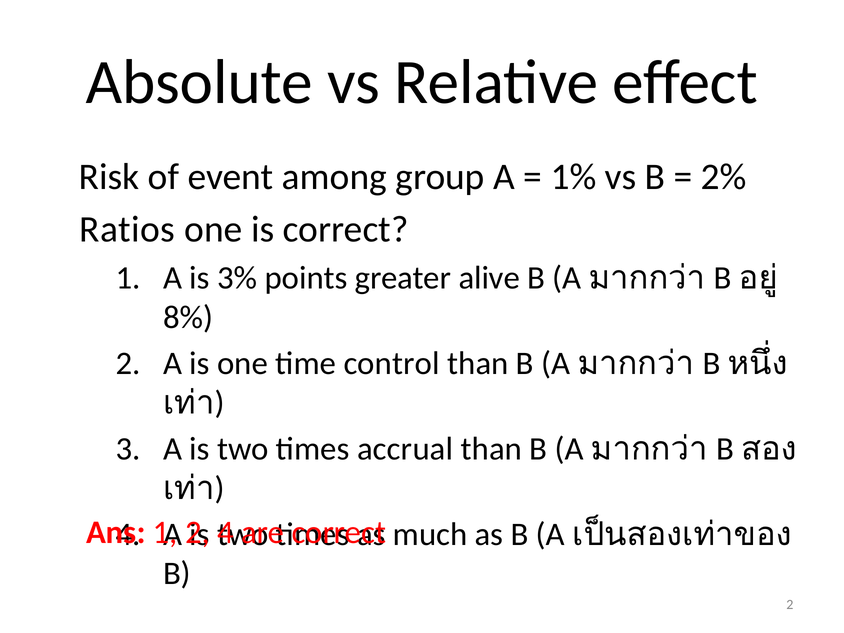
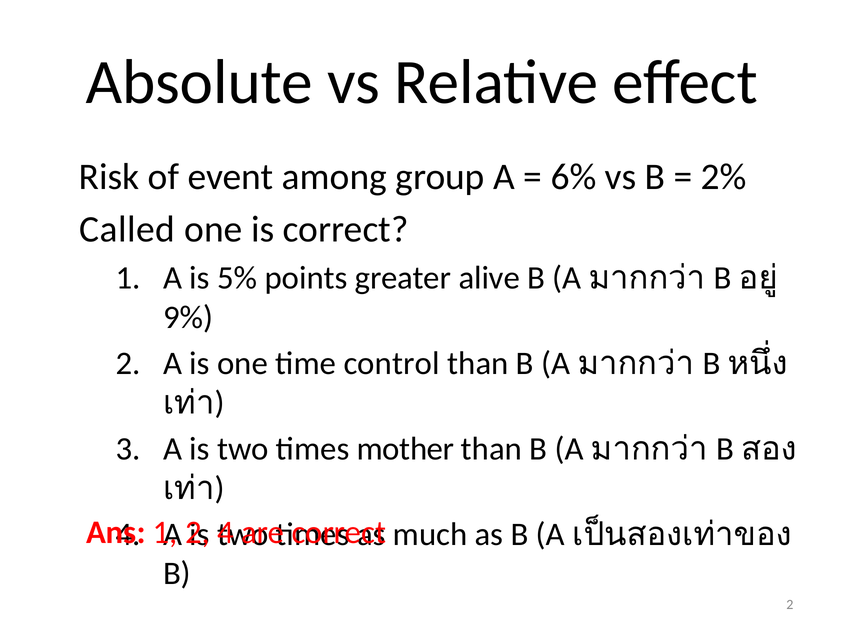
1%: 1% -> 6% (573, 177)
Ratios: Ratios -> Called (127, 230)
3%: 3% -> 5% (237, 278)
8%: 8% -> 9% (188, 317)
accrual: accrual -> mother (405, 449)
